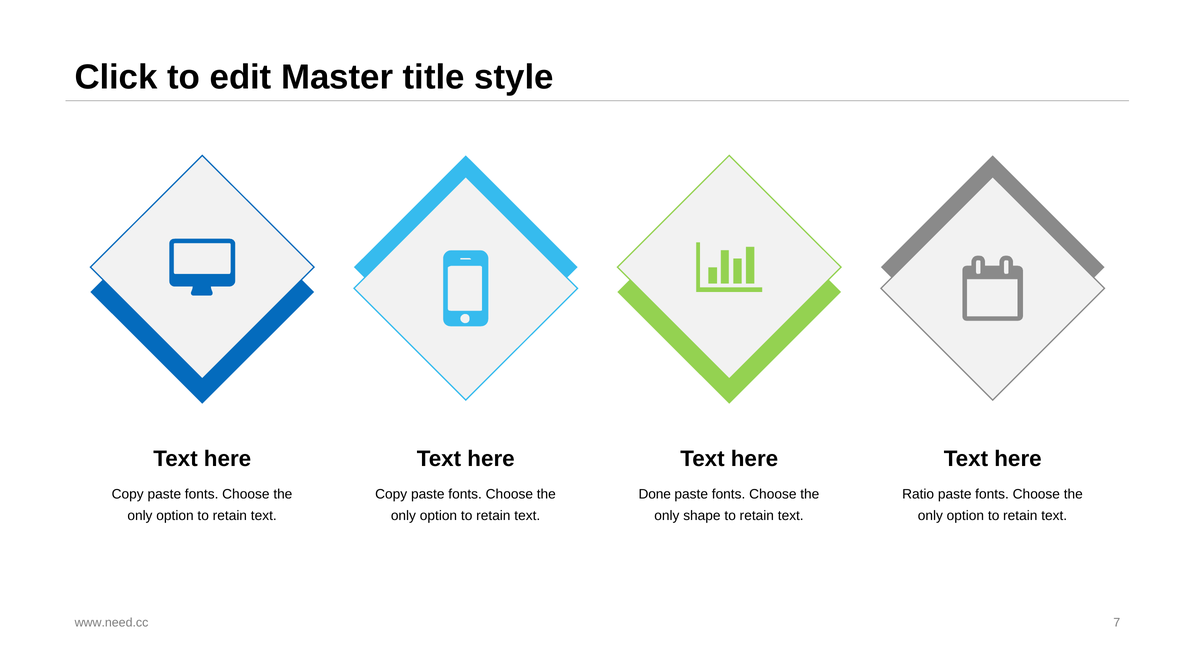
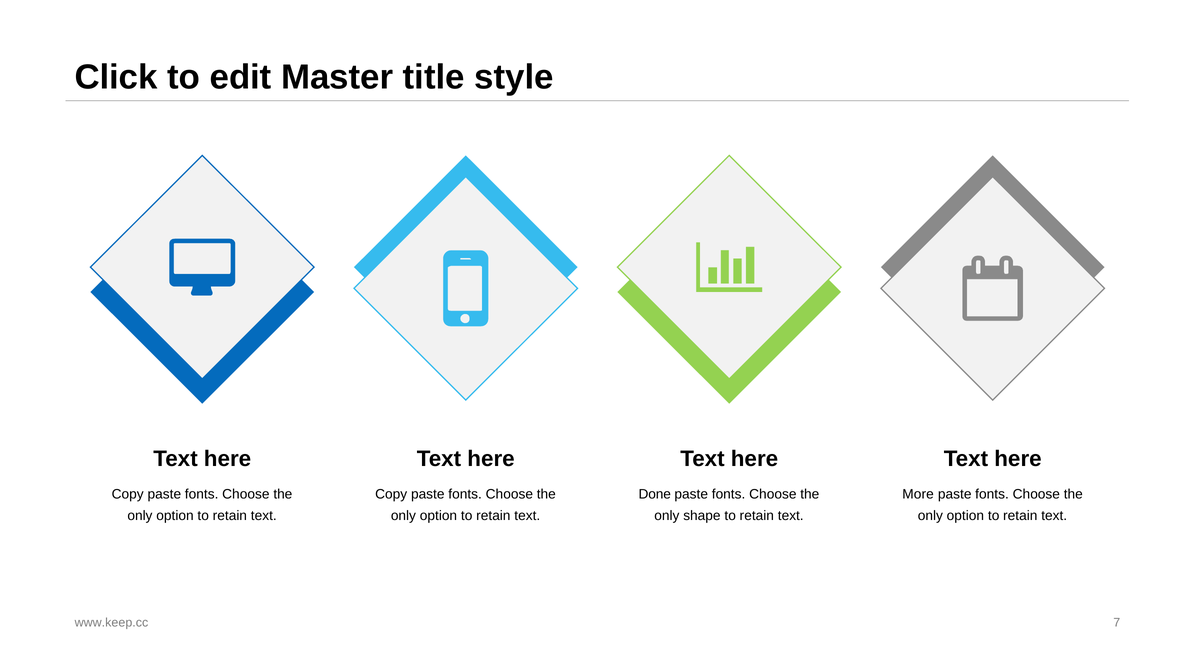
Ratio: Ratio -> More (918, 494)
www.need.cc: www.need.cc -> www.keep.cc (111, 623)
